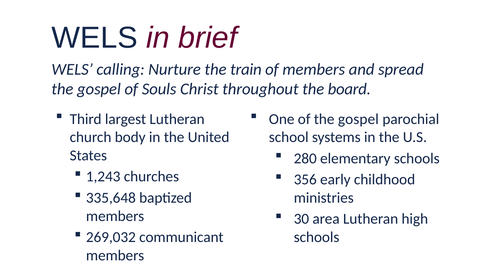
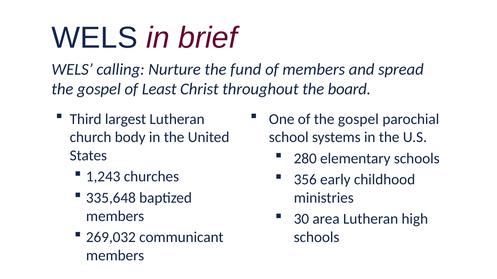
train: train -> fund (246, 69)
Souls: Souls -> Least (159, 89)
